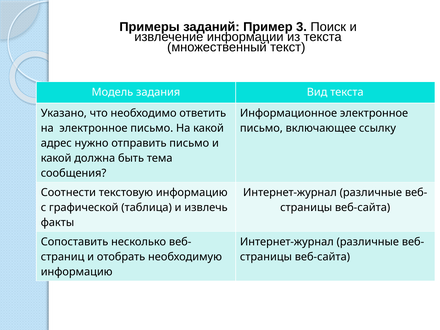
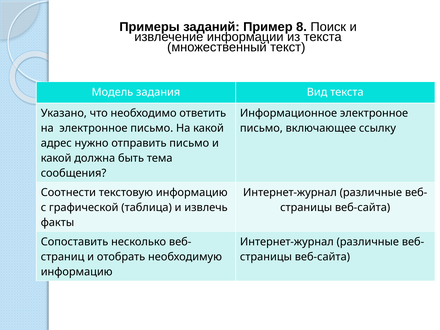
3: 3 -> 8 (301, 27)
